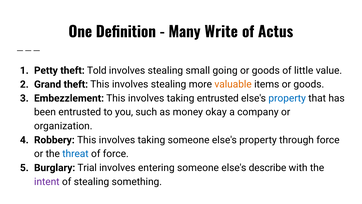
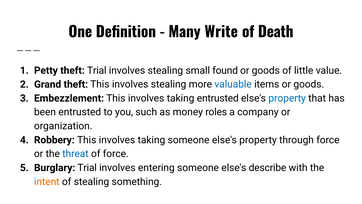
Actus: Actus -> Death (276, 32)
theft Told: Told -> Trial (97, 70)
going: going -> found (225, 70)
valuable colour: orange -> blue (233, 84)
okay: okay -> roles (216, 112)
intent colour: purple -> orange (47, 181)
